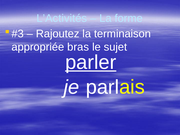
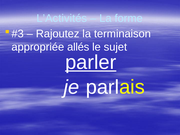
bras: bras -> allés (78, 47)
